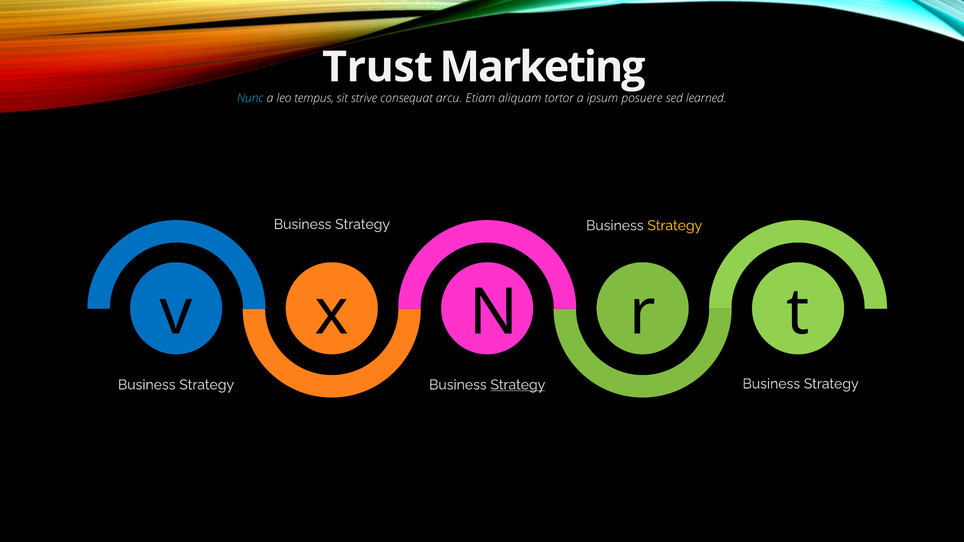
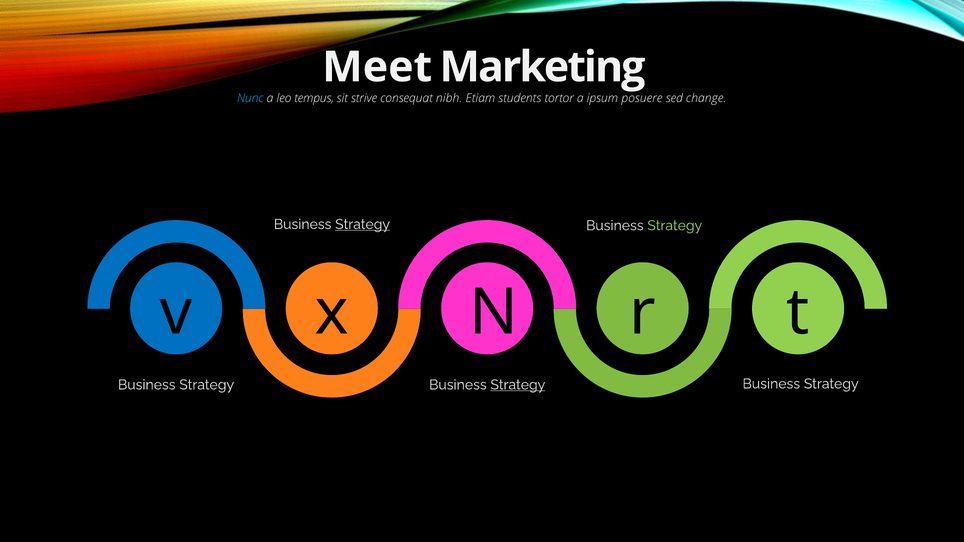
Trust: Trust -> Meet (377, 67)
arcu: arcu -> nibh (449, 99)
aliquam: aliquam -> students (520, 99)
learned: learned -> change (706, 99)
Strategy underline: none -> present (363, 224)
Strategy colour: yellow -> light green (675, 226)
